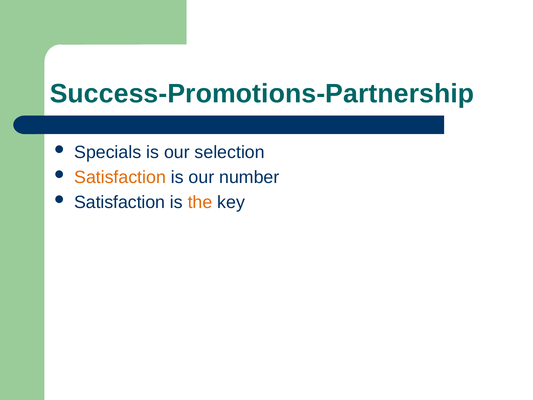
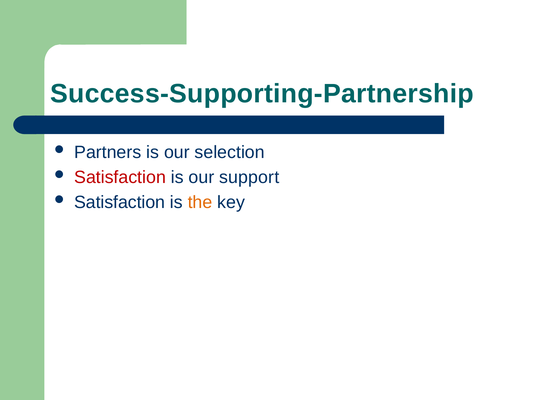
Success-Promotions-Partnership: Success-Promotions-Partnership -> Success-Supporting-Partnership (262, 94)
Specials: Specials -> Partners (108, 152)
Satisfaction colour: orange -> red (120, 177)
number: number -> support (249, 177)
